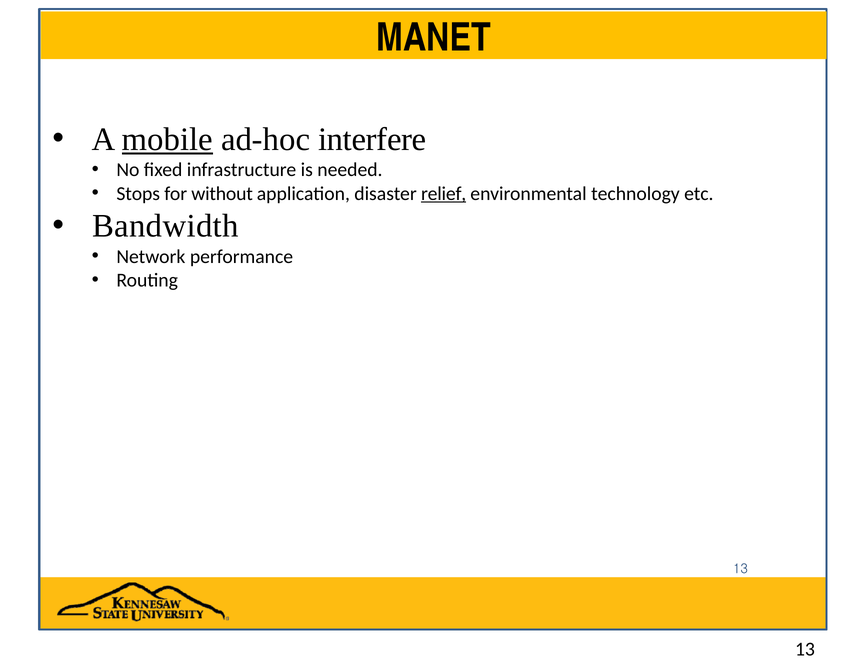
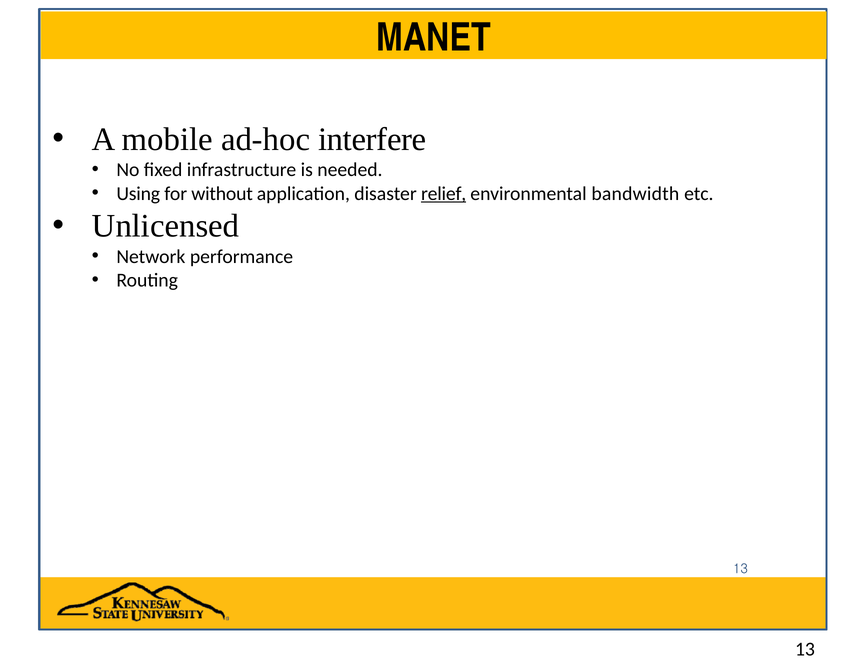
mobile underline: present -> none (167, 139)
Stops: Stops -> Using (138, 194)
technology: technology -> bandwidth (635, 194)
Bandwidth: Bandwidth -> Unlicensed (166, 226)
